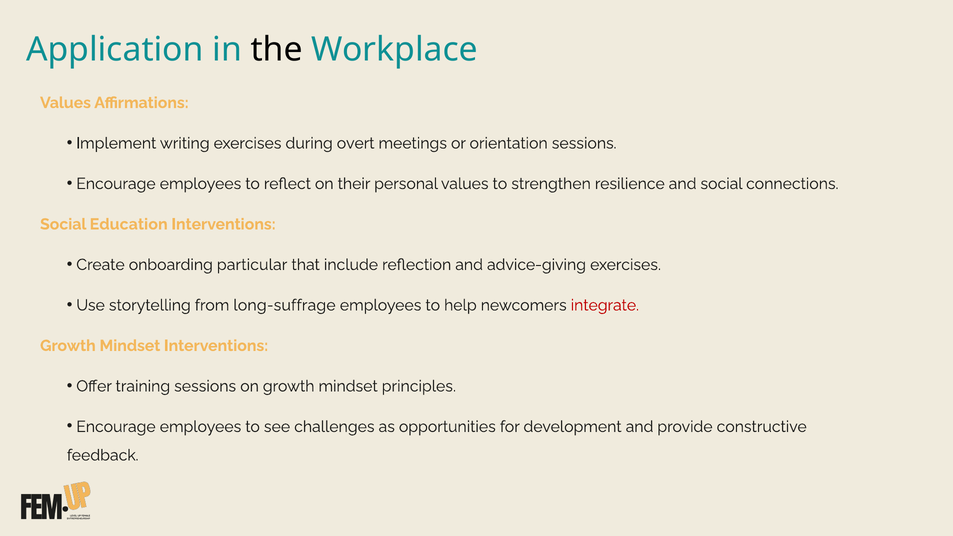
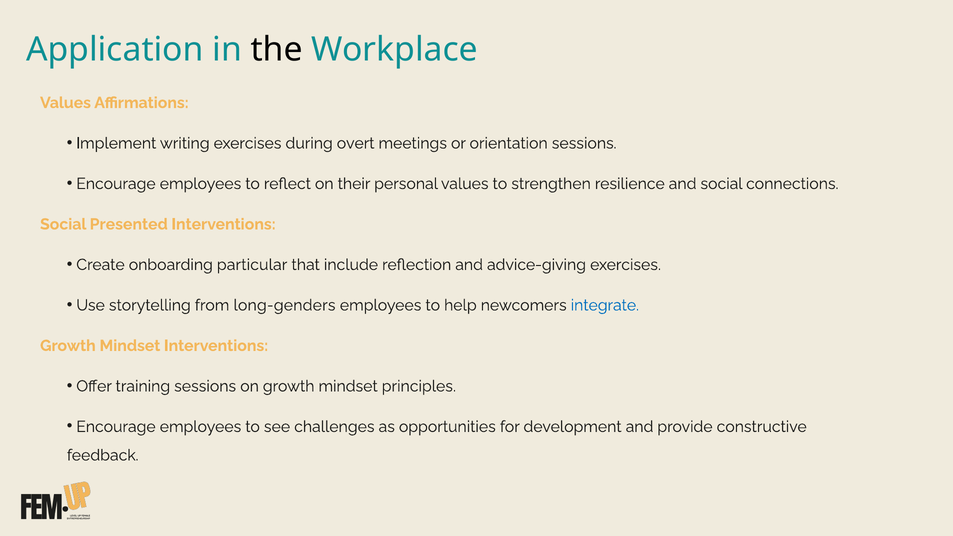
Education: Education -> Presented (129, 224)
long-suffrage: long-suffrage -> long-genders (284, 305)
integrate colour: red -> blue (605, 305)
